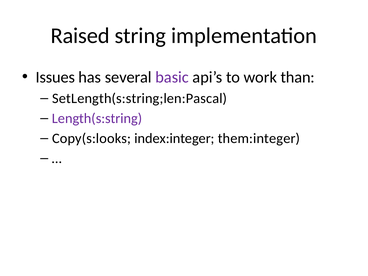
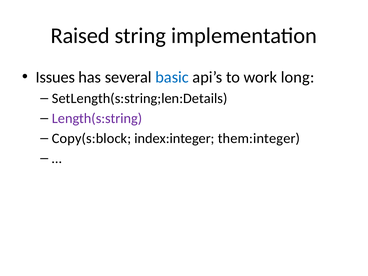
basic colour: purple -> blue (172, 77)
than: than -> long (298, 77)
SetLength(s:string;len:Pascal: SetLength(s:string;len:Pascal -> SetLength(s:string;len:Details (140, 98)
Copy(s:looks: Copy(s:looks -> Copy(s:block (92, 138)
